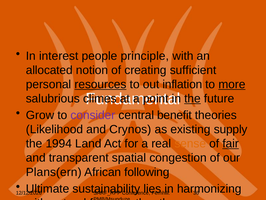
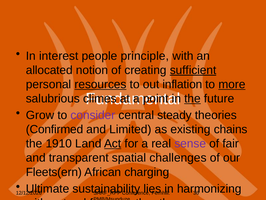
sufficient underline: none -> present (193, 70)
central benefit: benefit -> steady (174, 115)
Likelihood: Likelihood -> Confirmed (55, 129)
Crynos: Crynos -> Limited (130, 129)
supply: supply -> chains (231, 129)
1994: 1994 -> 1910 (59, 143)
Act underline: none -> present (113, 143)
sense colour: orange -> purple (190, 143)
fair underline: present -> none (231, 143)
congestion: congestion -> challenges (178, 157)
Plans(ern: Plans(ern -> Fleets(ern (54, 172)
following: following -> charging (147, 172)
